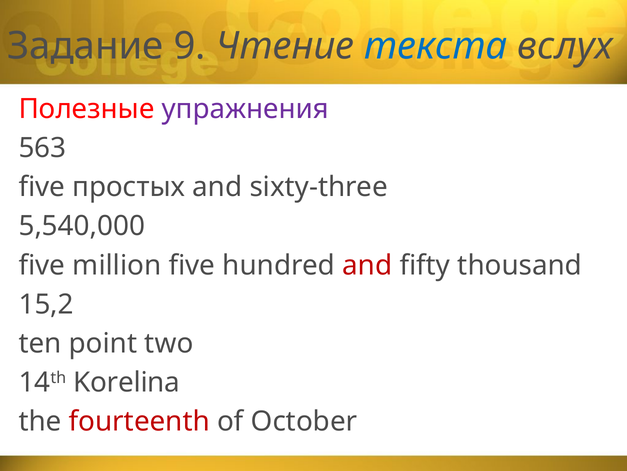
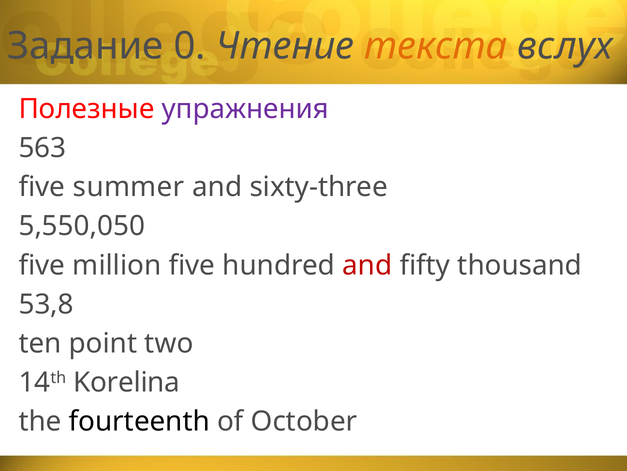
9: 9 -> 0 (190, 46)
текста colour: blue -> orange (436, 46)
простых: простых -> summer (129, 187)
5,540,000: 5,540,000 -> 5,550,050 (82, 226)
15,2: 15,2 -> 53,8 (46, 304)
fourteenth colour: red -> black (139, 421)
